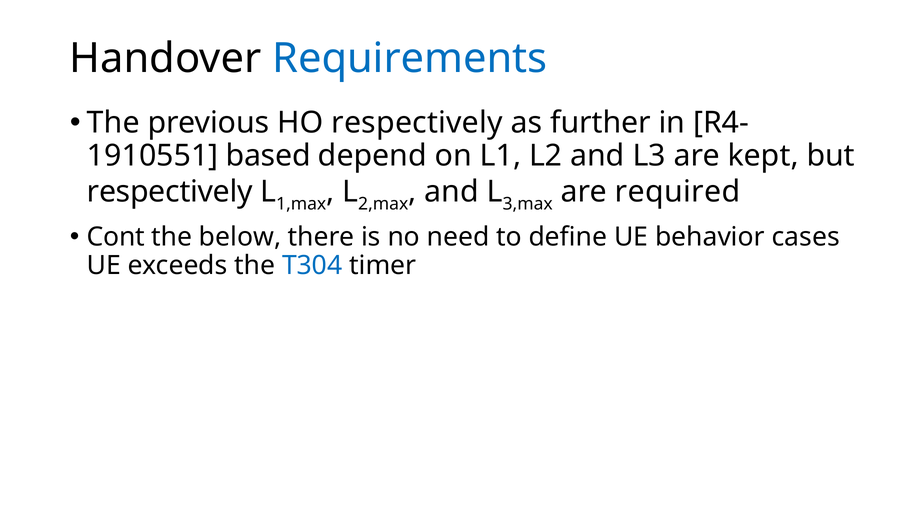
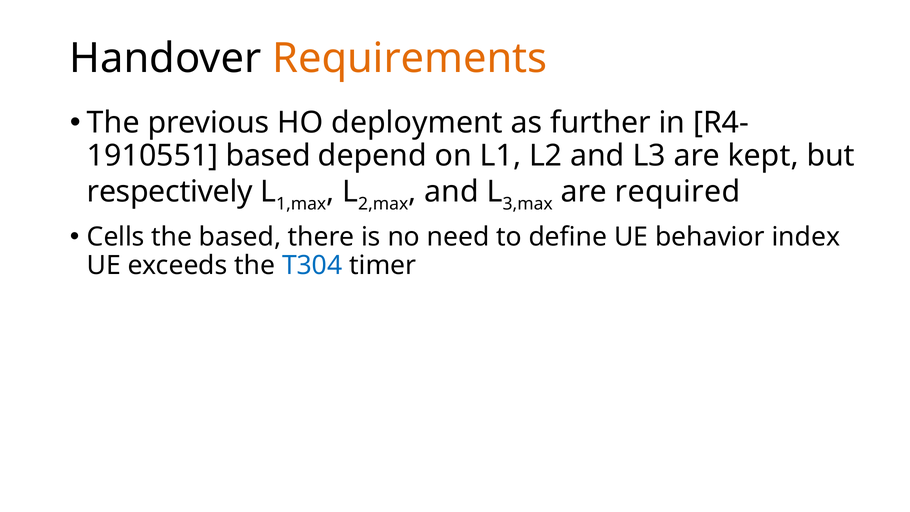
Requirements colour: blue -> orange (410, 58)
HO respectively: respectively -> deployment (417, 123)
Cont: Cont -> Cells (116, 237)
the below: below -> based (240, 237)
cases: cases -> index (806, 237)
